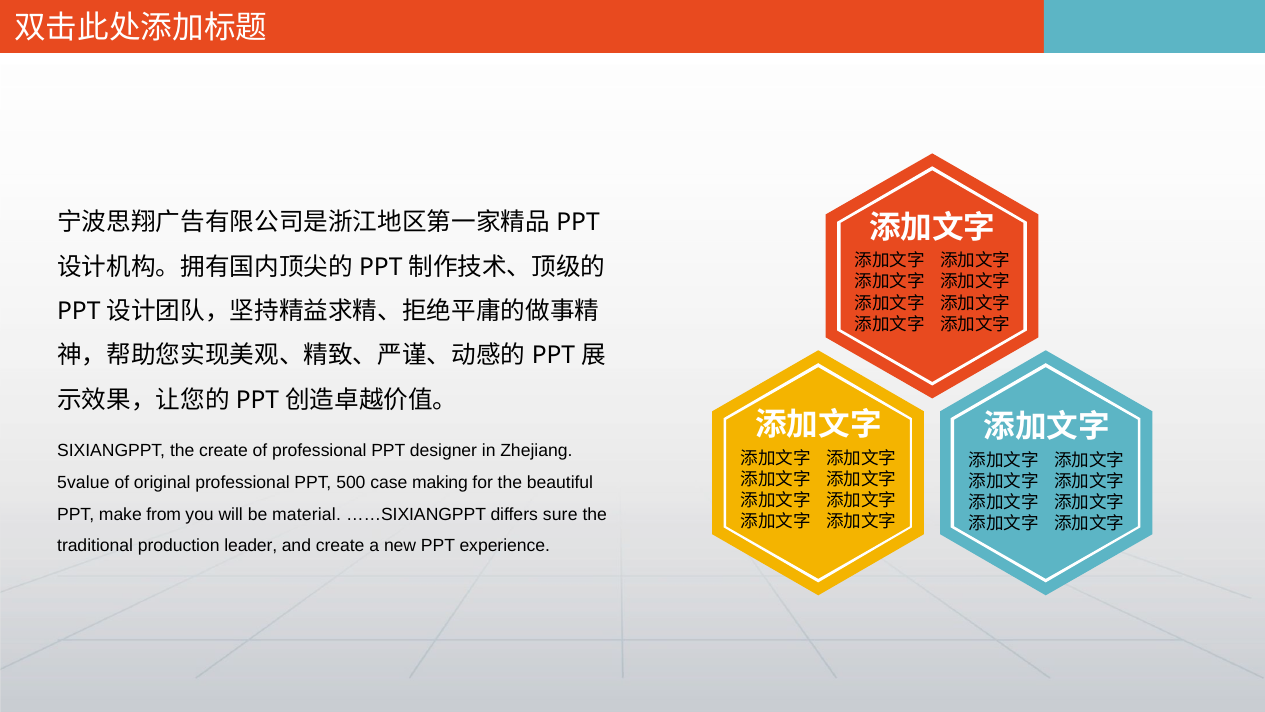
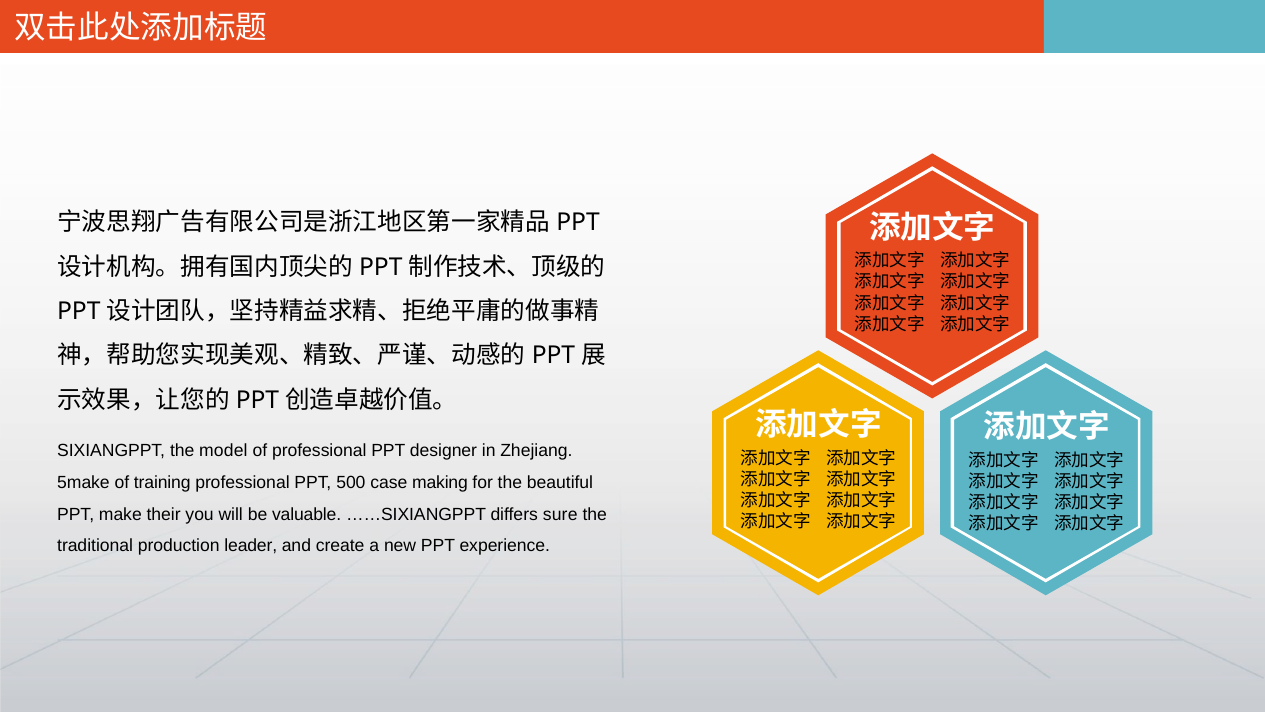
the create: create -> model (223, 451)
5value: 5value -> 5make (83, 482)
original: original -> training (162, 482)
from: from -> their (164, 514)
material: material -> valuable (307, 514)
